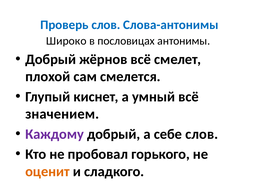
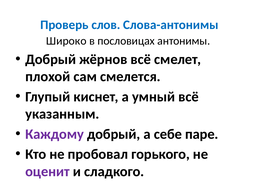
значением: значением -> указанным (62, 114)
себе слов: слов -> паре (202, 134)
оценит colour: orange -> purple (47, 172)
